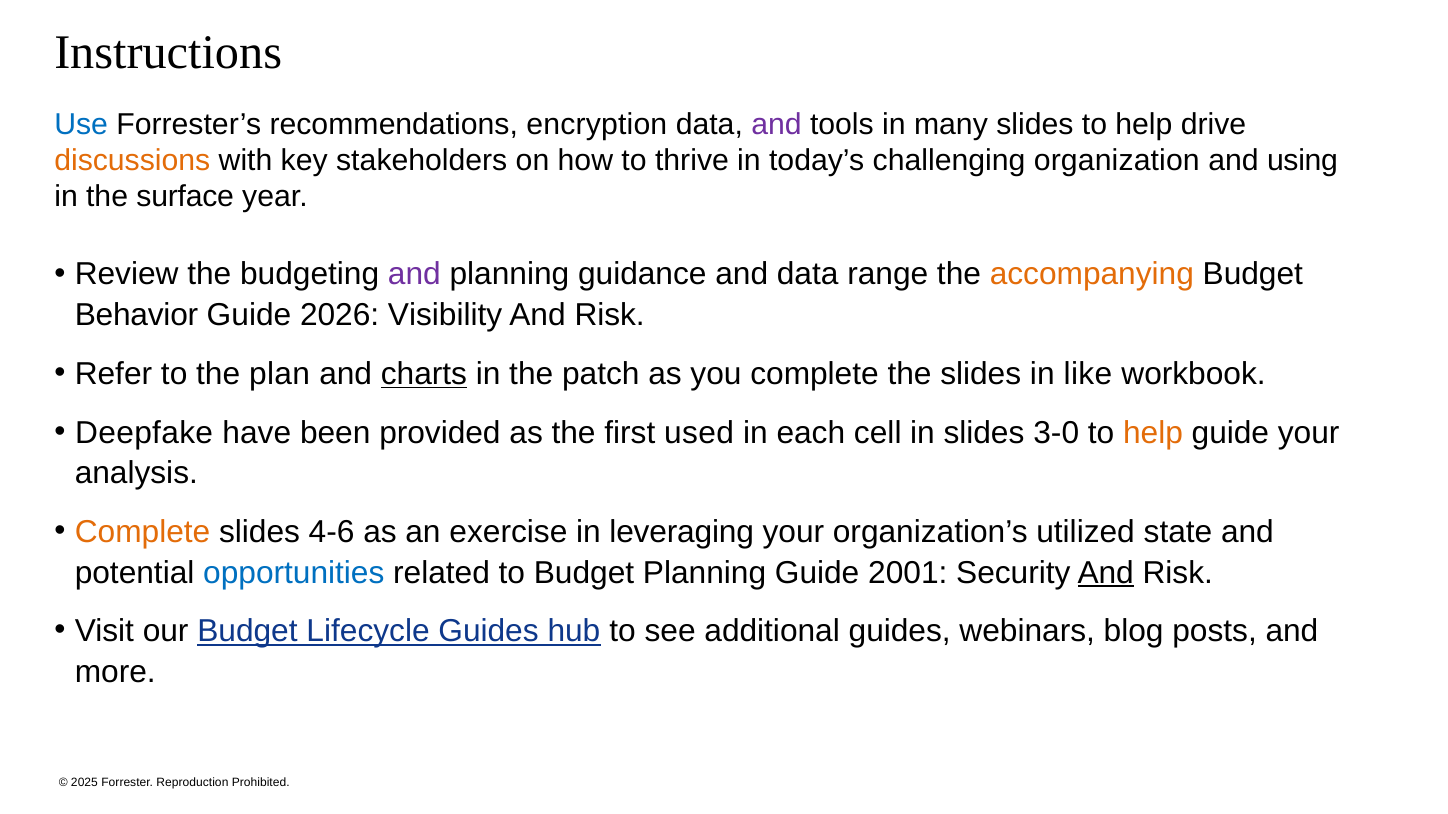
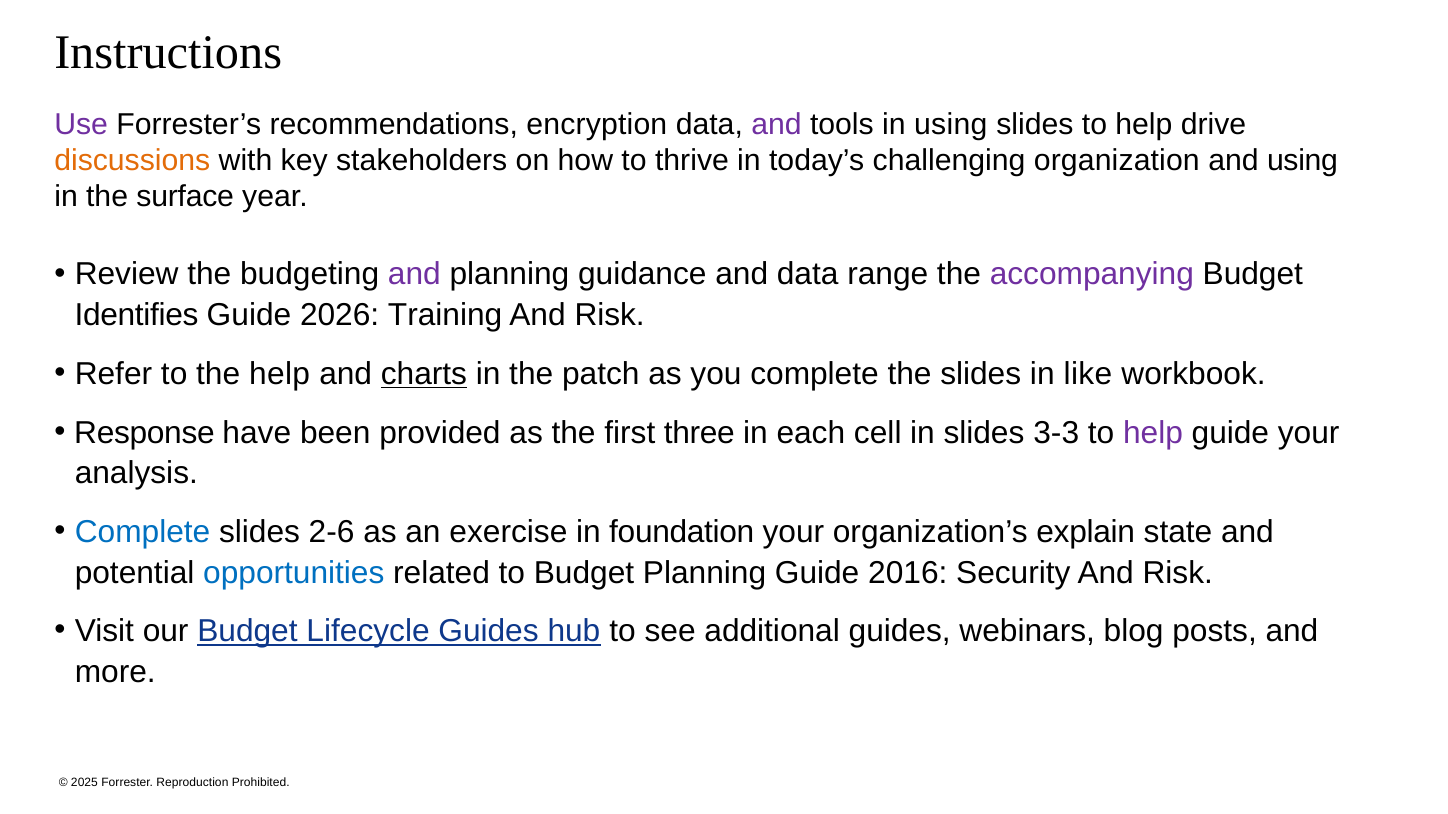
Use colour: blue -> purple (81, 124)
in many: many -> using (951, 124)
accompanying colour: orange -> purple (1092, 275)
Behavior: Behavior -> Identifies (137, 315)
Visibility: Visibility -> Training (445, 315)
the plan: plan -> help (280, 374)
Deepfake: Deepfake -> Response (144, 433)
used: used -> three (699, 433)
3-0: 3-0 -> 3-3 (1056, 433)
help colour: orange -> purple (1153, 433)
Complete colour: orange -> blue (143, 532)
4-6: 4-6 -> 2-6 (332, 532)
leveraging: leveraging -> foundation (682, 532)
utilized: utilized -> explain (1086, 532)
2001: 2001 -> 2016 (908, 573)
And underline: present -> none (1106, 573)
